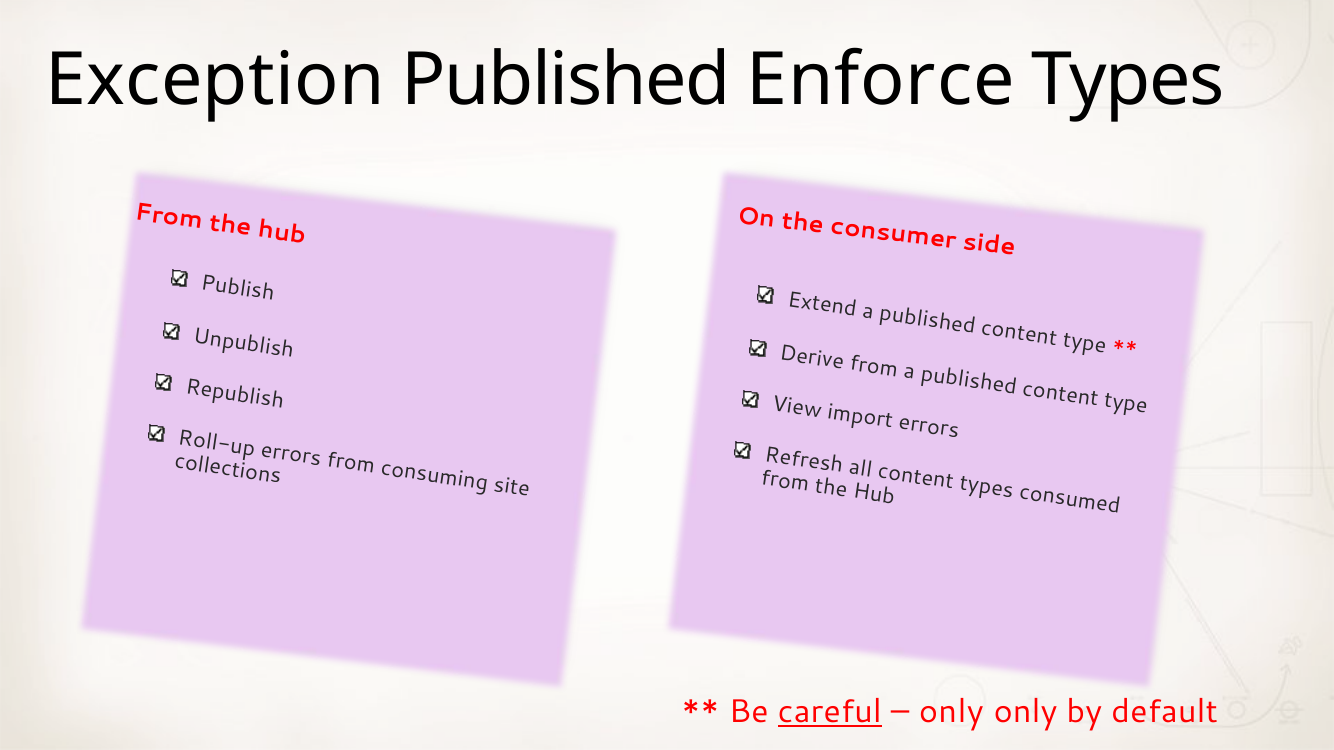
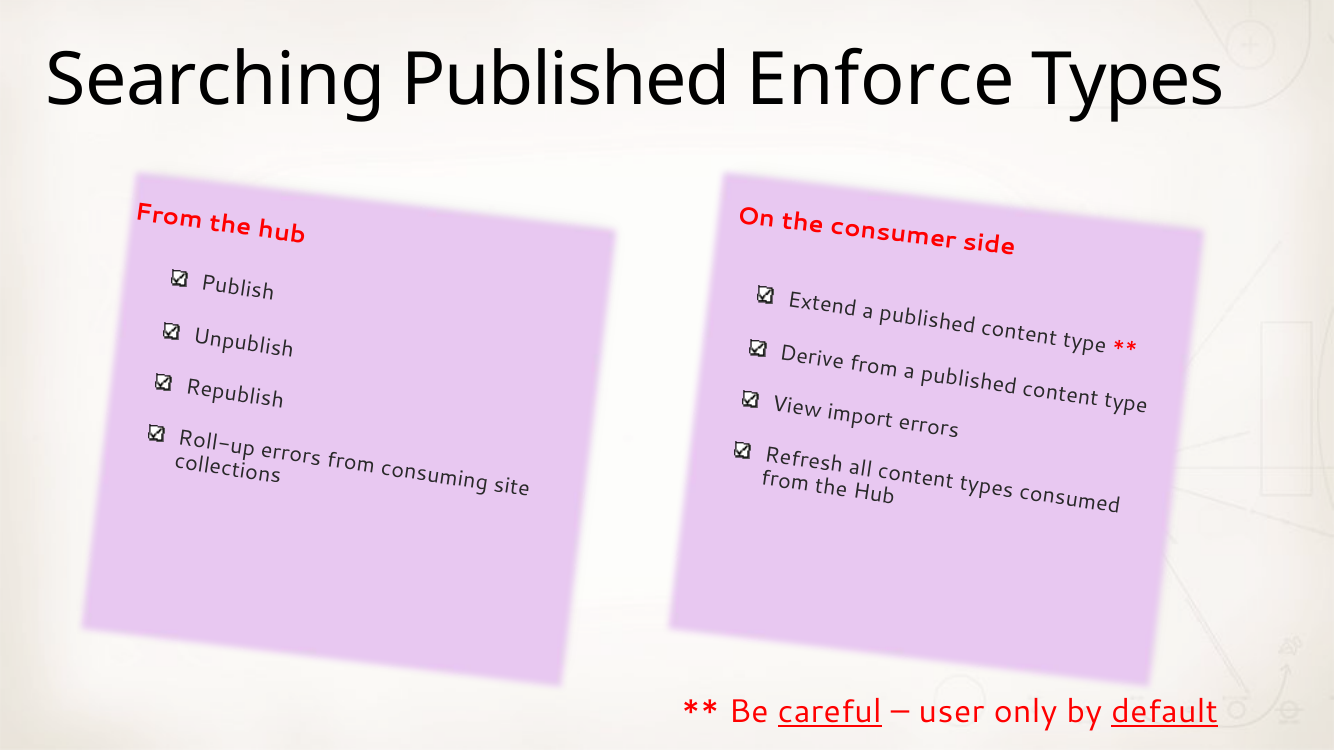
Exception: Exception -> Searching (215, 81)
only: only -> user (951, 712)
default underline: none -> present (1165, 712)
